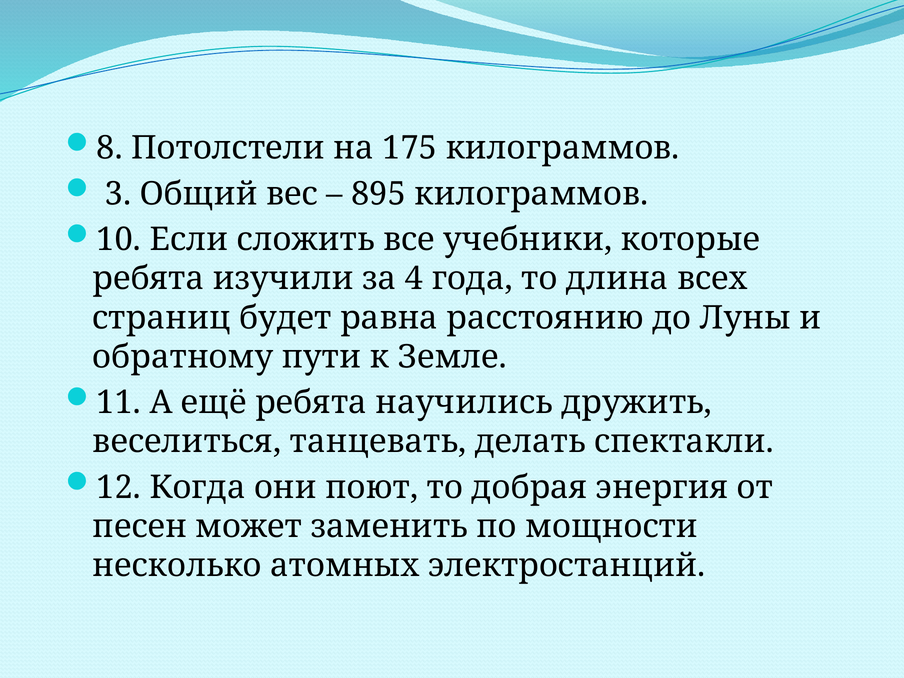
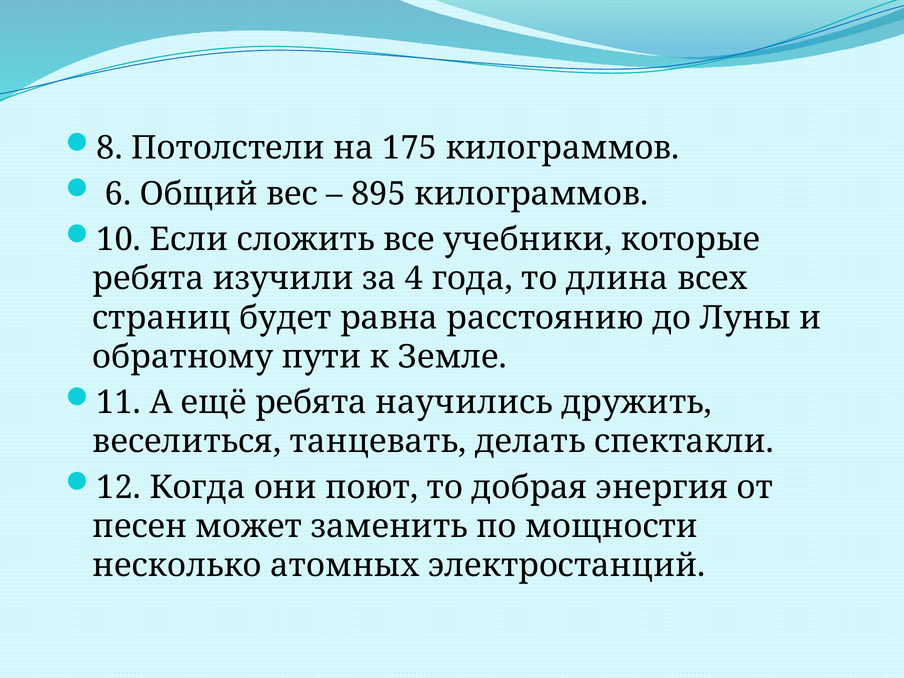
3: 3 -> 6 (118, 194)
